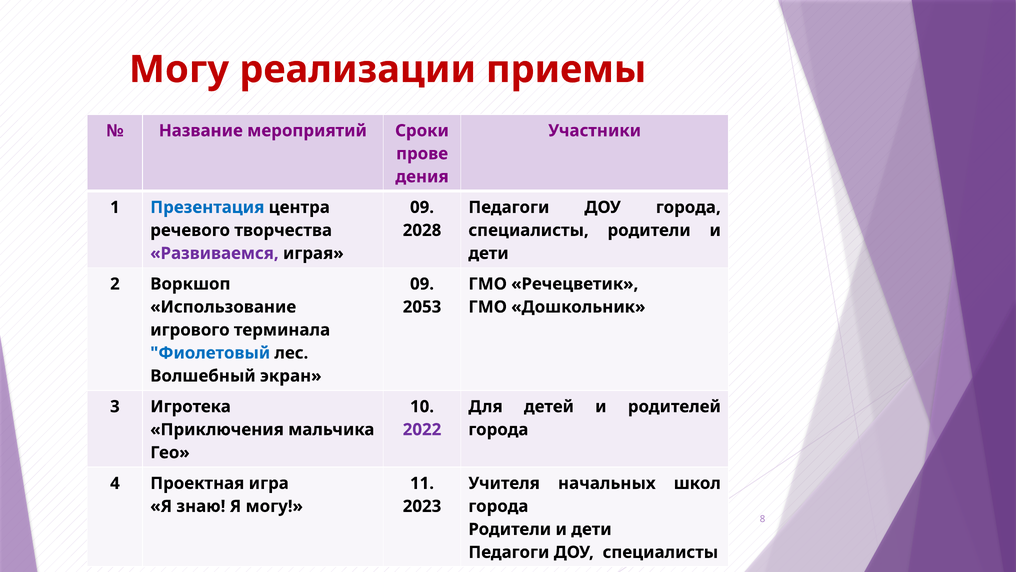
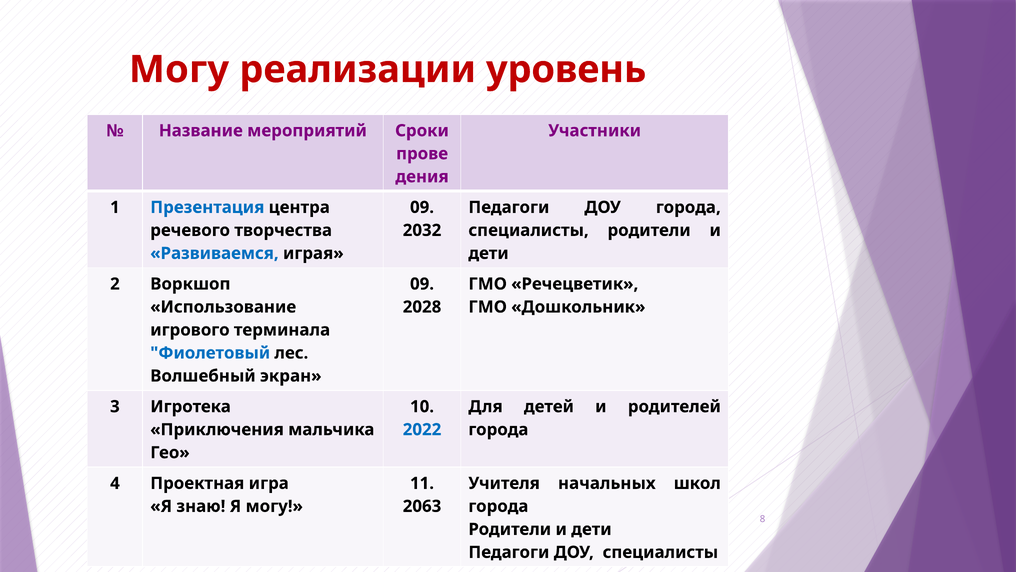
приемы: приемы -> уровень (566, 69)
2028: 2028 -> 2032 (422, 230)
Развиваемся colour: purple -> blue (214, 253)
2053: 2053 -> 2028 (422, 307)
2022 colour: purple -> blue (422, 429)
2023: 2023 -> 2063 (422, 506)
